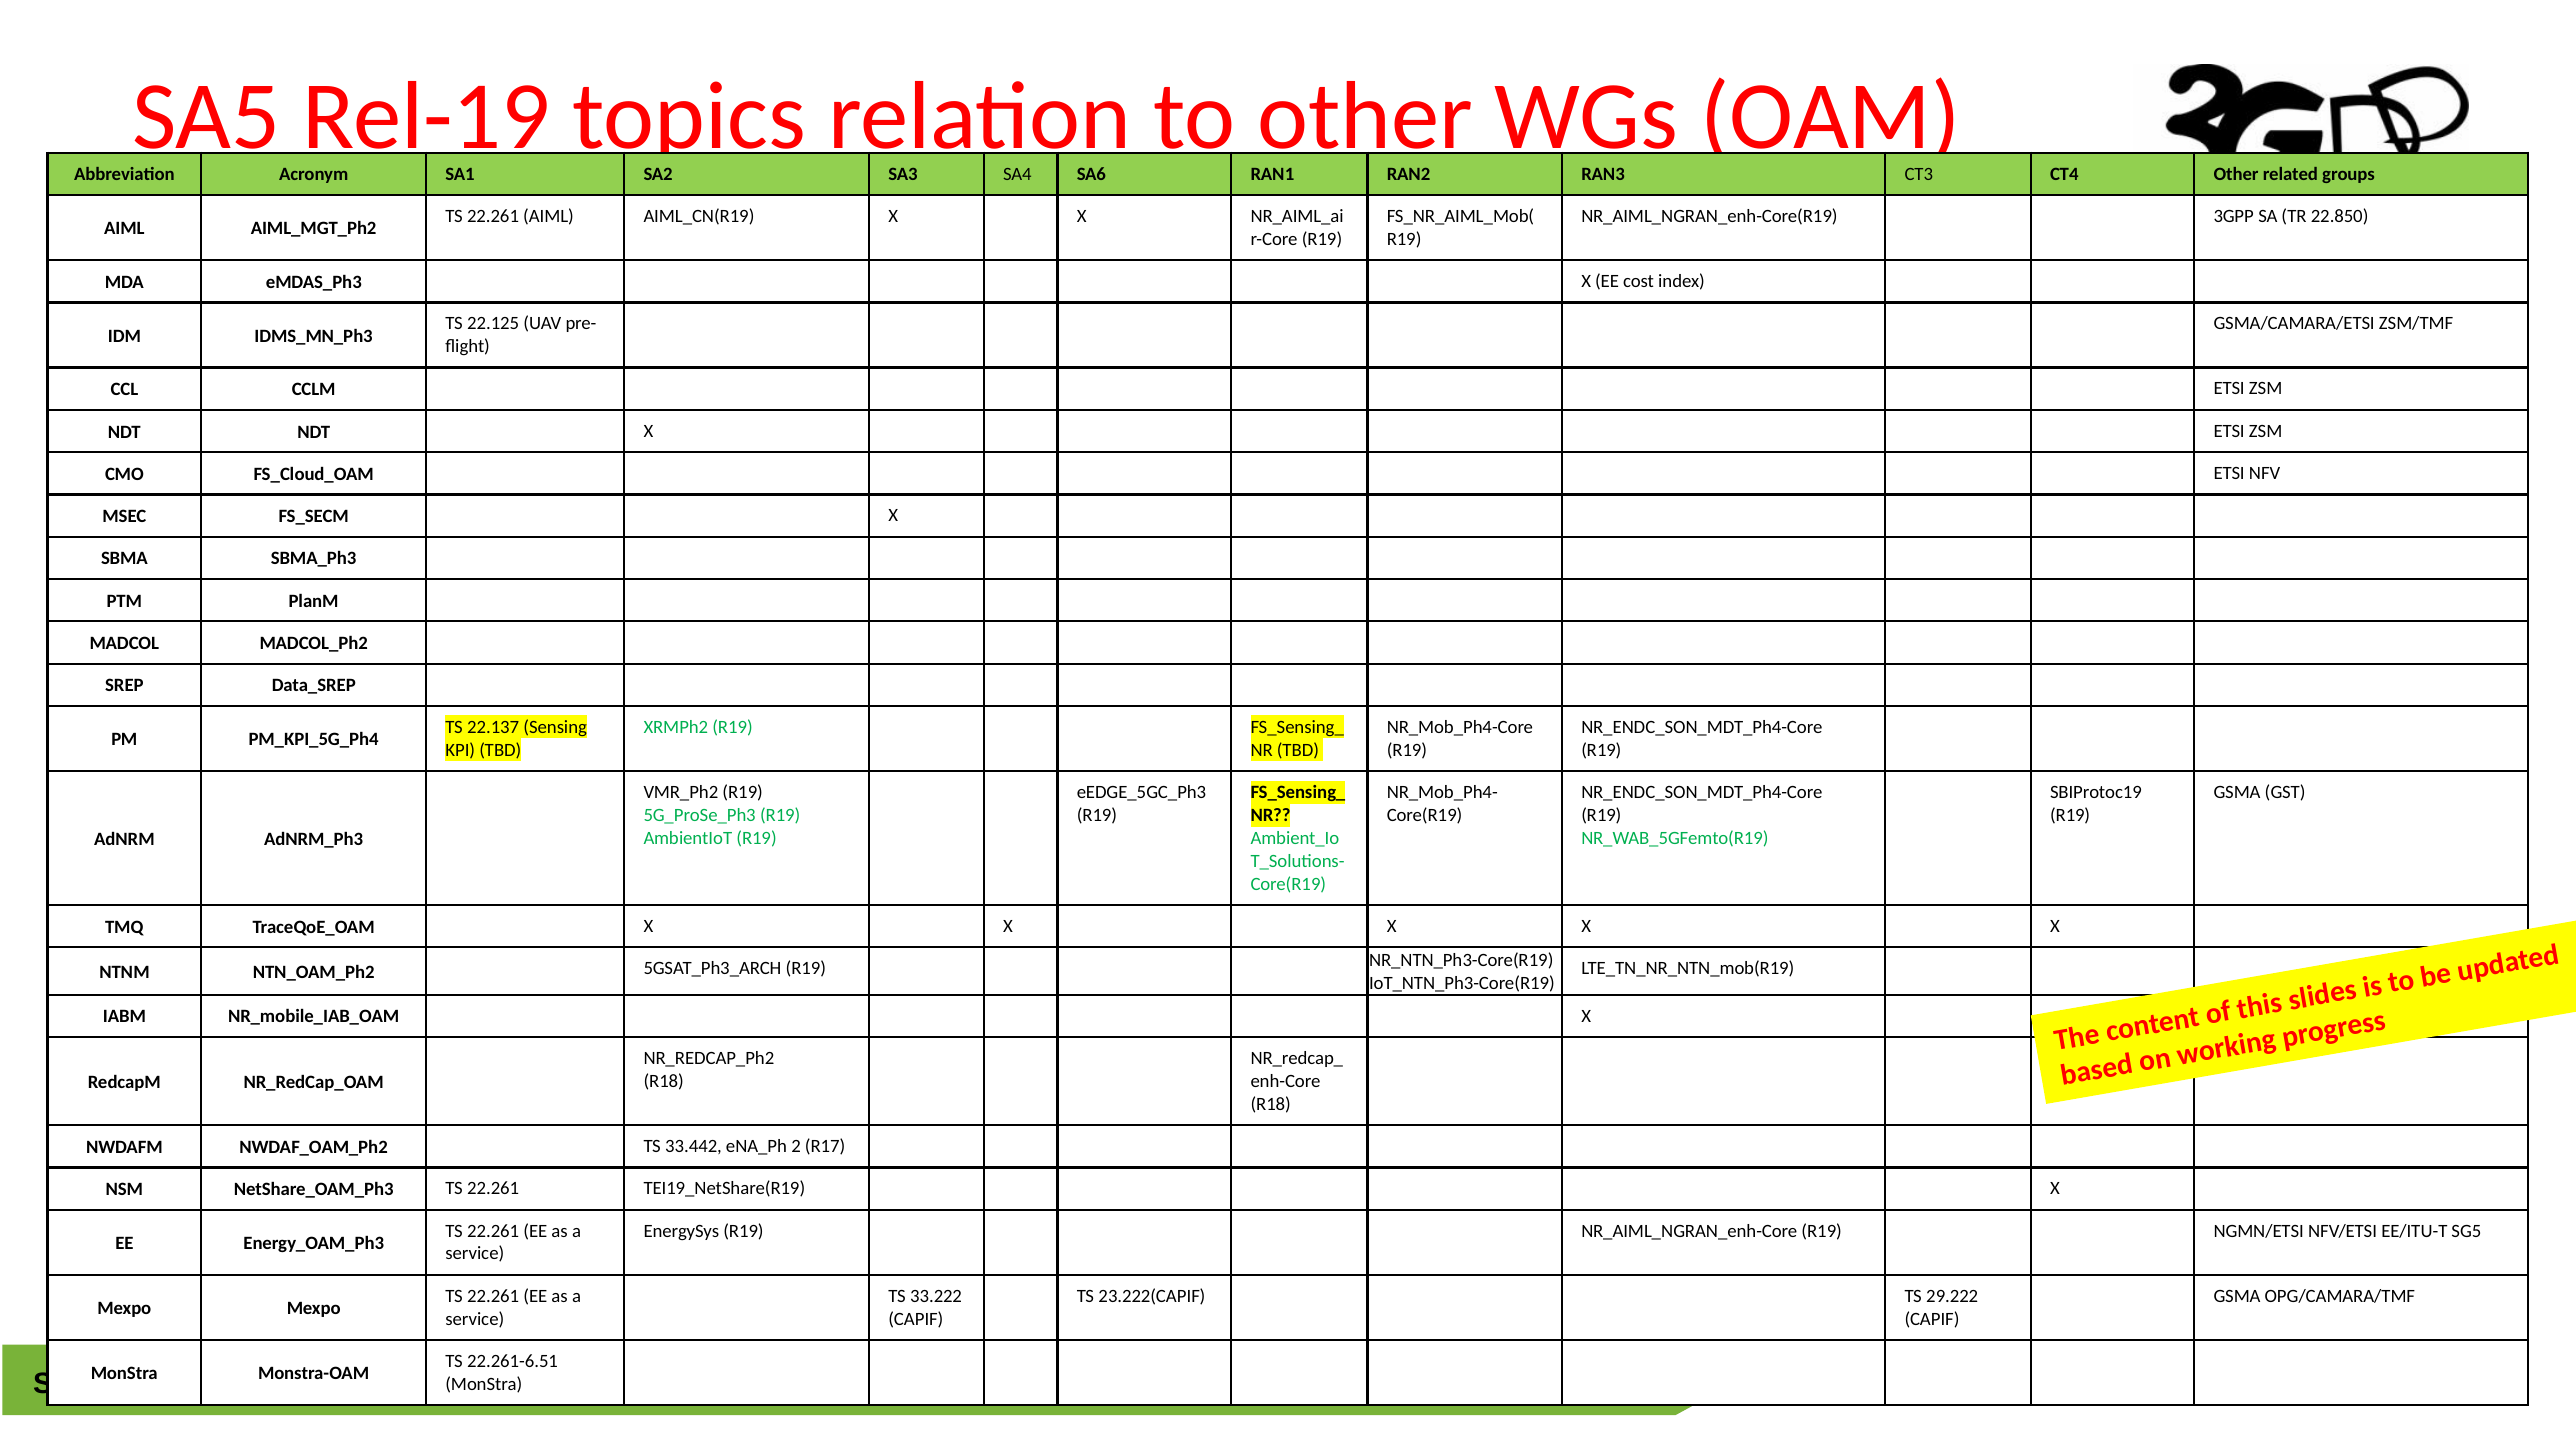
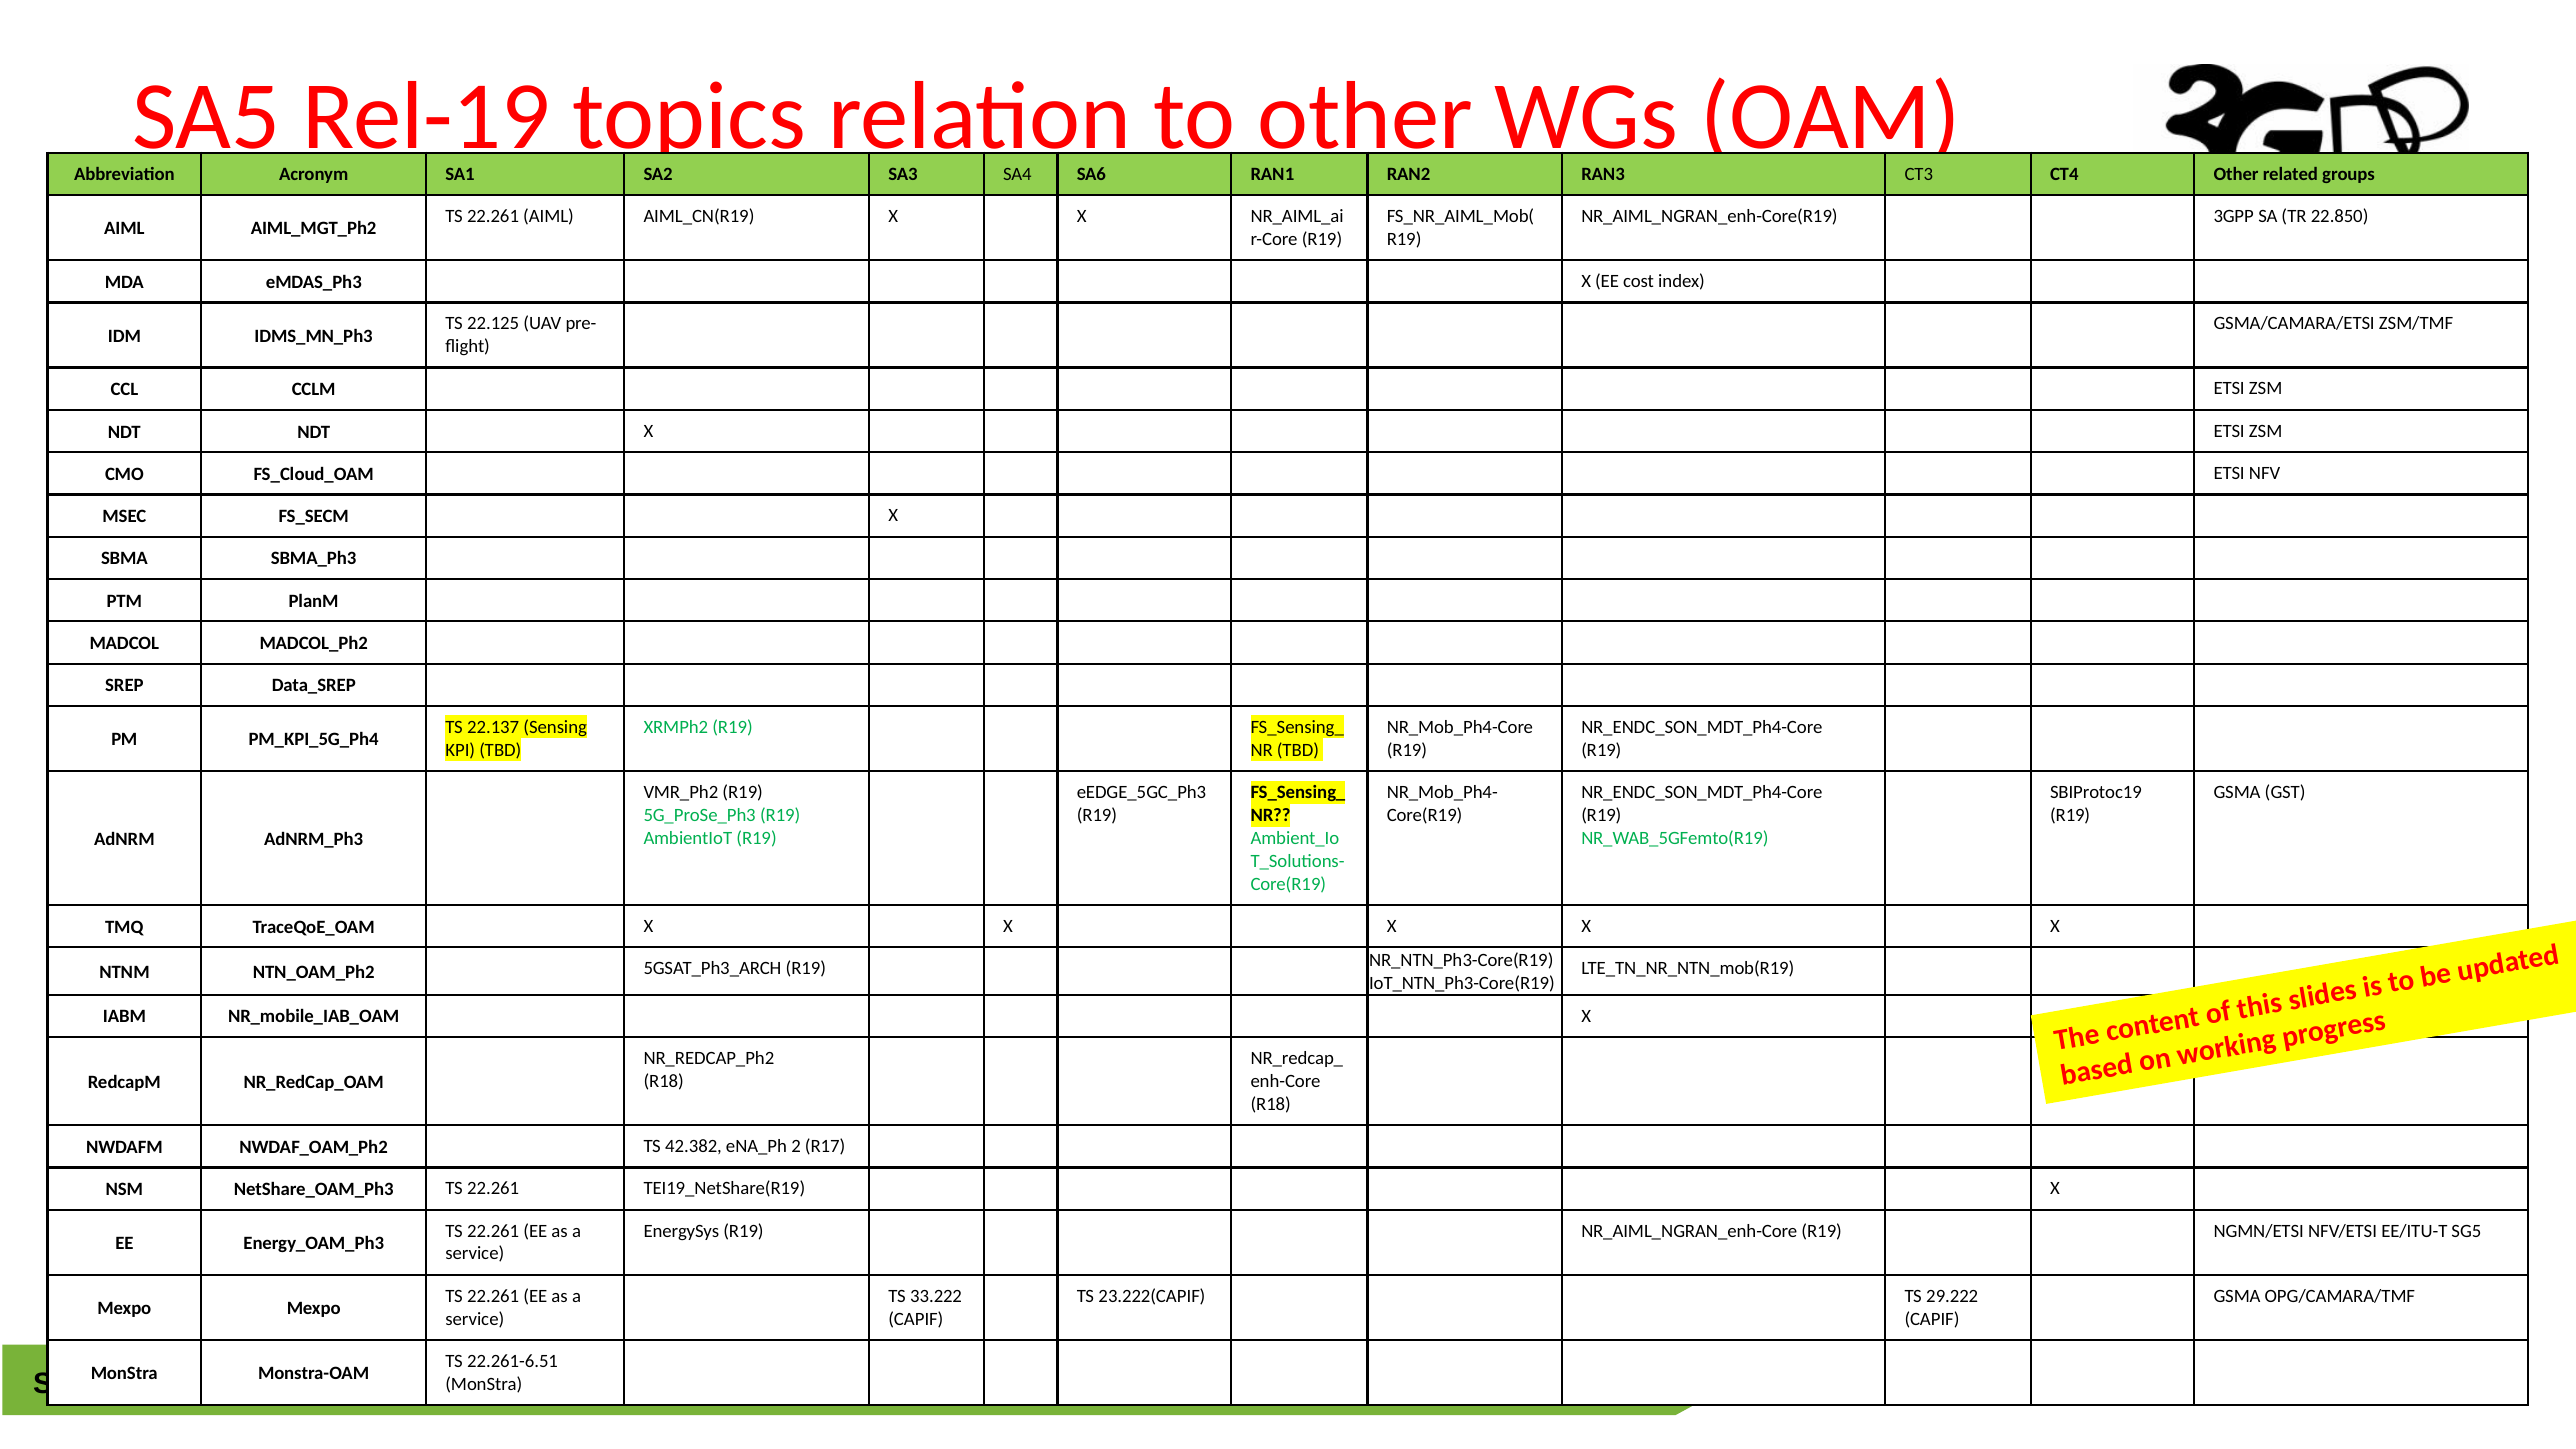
33.442: 33.442 -> 42.382 (694, 1146)
